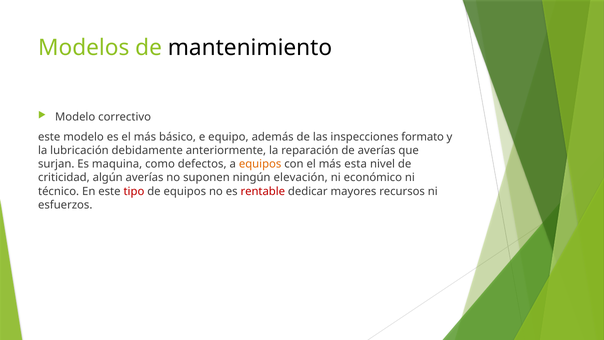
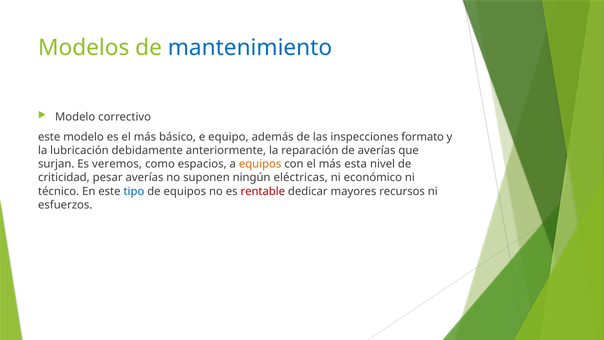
mantenimiento colour: black -> blue (250, 48)
maquina: maquina -> veremos (117, 164)
defectos: defectos -> espacios (202, 164)
algún: algún -> pesar (108, 178)
elevación: elevación -> eléctricas (301, 178)
tipo colour: red -> blue (134, 191)
